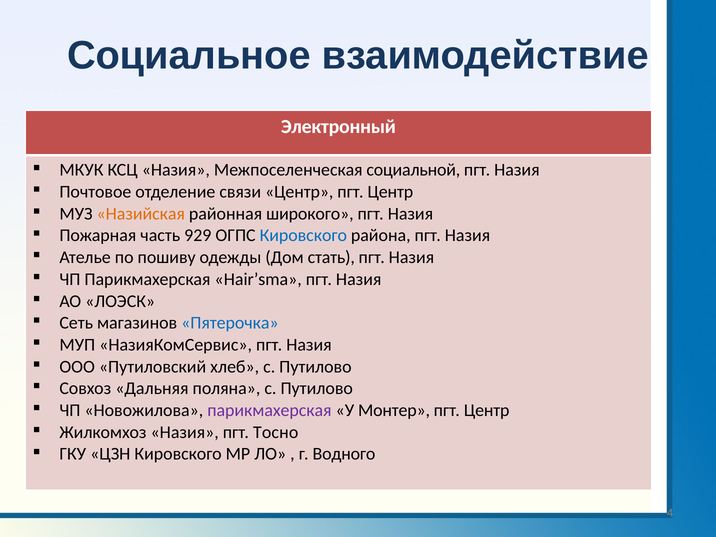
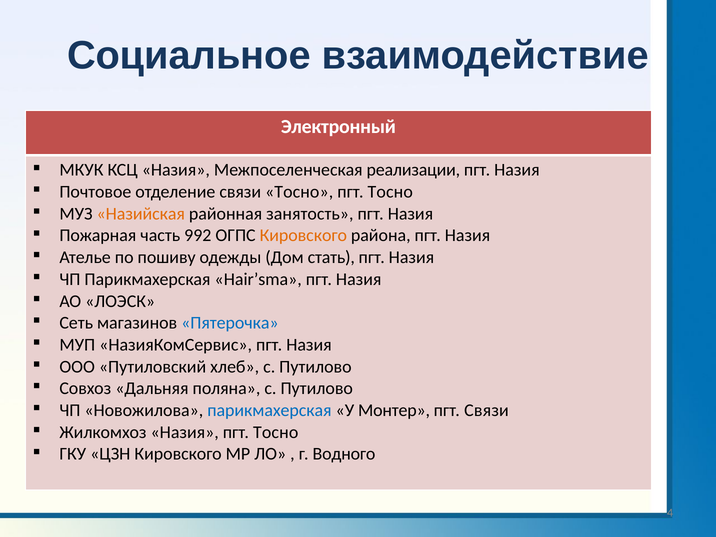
социальной: социальной -> реализации (413, 170)
связи Центр: Центр -> Тосно (299, 192)
Центр: Центр -> Тосно (390, 192)
широкого: широкого -> занятость (310, 214)
929: 929 -> 992 (198, 236)
Кировского colour: blue -> orange (303, 236)
парикмахерская colour: purple -> blue (269, 410)
Центр: Центр -> Связи (487, 410)
